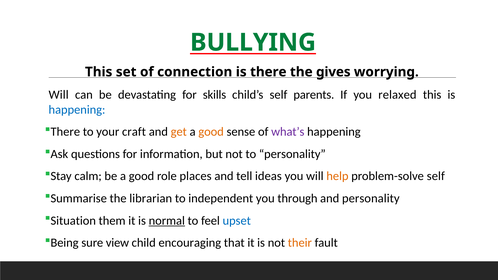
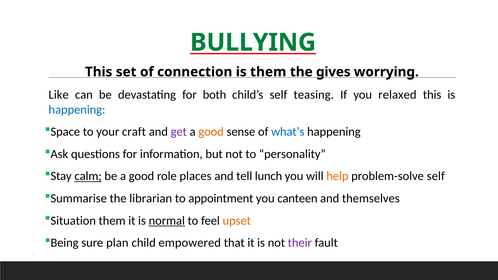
is there: there -> them (268, 72)
Will: Will -> Like (59, 95)
skills: skills -> both (215, 95)
parents: parents -> teasing (314, 95)
There: There -> Space (65, 132)
get colour: orange -> purple (179, 132)
what’s colour: purple -> blue (288, 132)
calm underline: none -> present (88, 176)
ideas: ideas -> lunch (269, 176)
independent: independent -> appointment (221, 198)
through: through -> canteen (297, 198)
and personality: personality -> themselves (371, 198)
upset colour: blue -> orange (237, 221)
view: view -> plan (117, 243)
encouraging: encouraging -> empowered (190, 243)
their colour: orange -> purple (300, 243)
